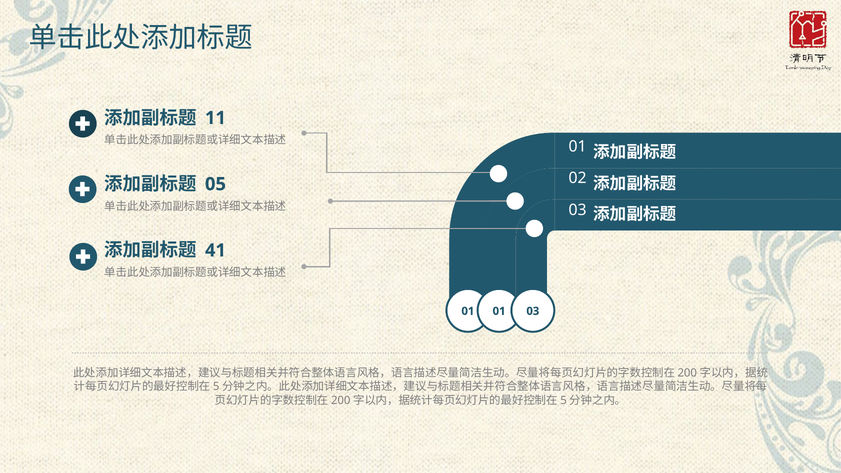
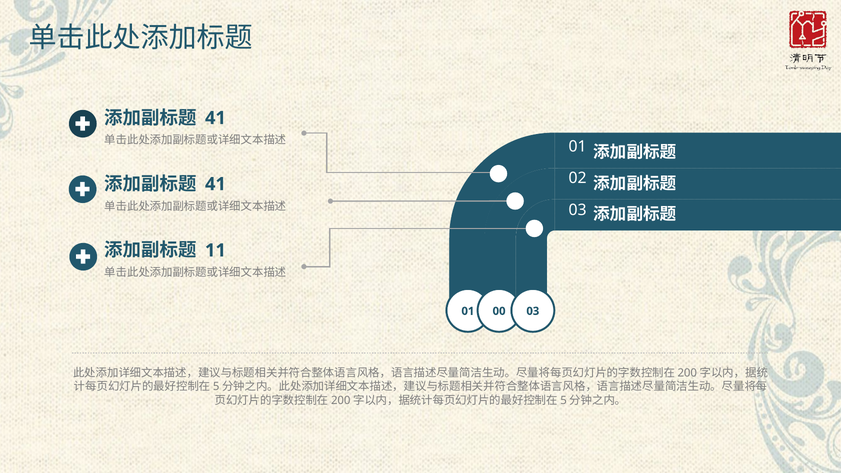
11: 11 -> 41 (215, 118)
05: 05 -> 41 (215, 184)
41: 41 -> 11 (215, 250)
01 01: 01 -> 00 (499, 311)
